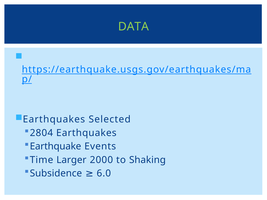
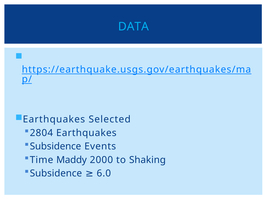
DATA colour: light green -> light blue (133, 27)
Earthquake: Earthquake -> Subsidence (55, 147)
Larger: Larger -> Maddy (72, 160)
